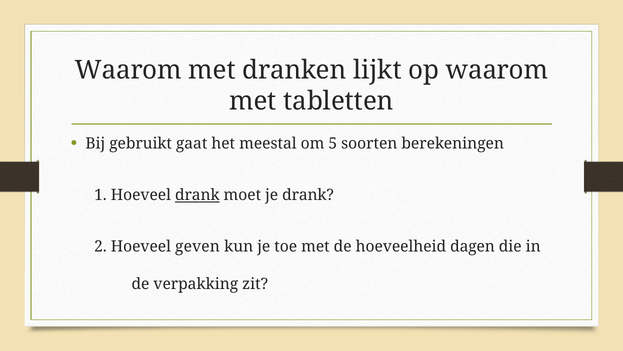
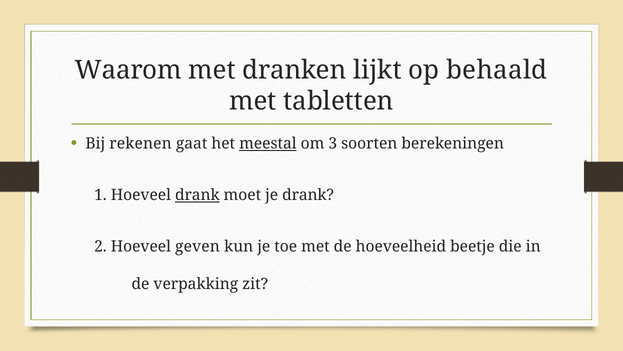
op waarom: waarom -> behaald (497, 70)
gebruikt: gebruikt -> rekenen (141, 143)
meestal underline: none -> present (268, 143)
5: 5 -> 3 (333, 143)
dagen: dagen -> beetje (472, 246)
